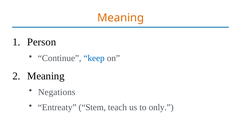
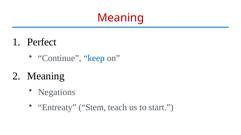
Meaning colour: orange -> red (121, 18)
Person: Person -> Perfect (42, 42)
only: only -> start (161, 108)
